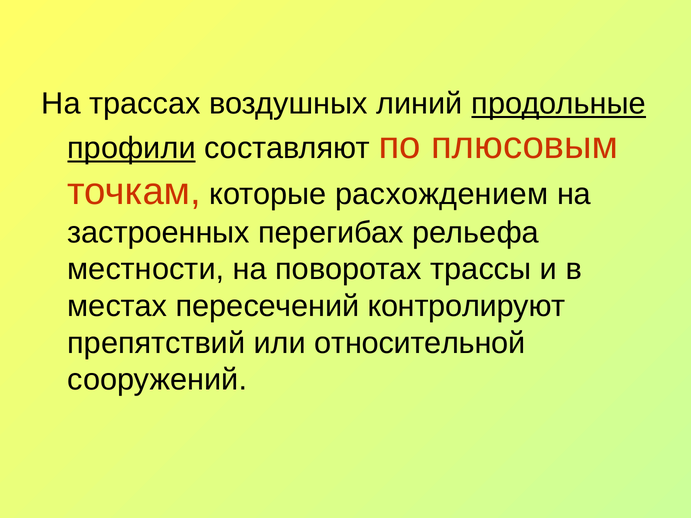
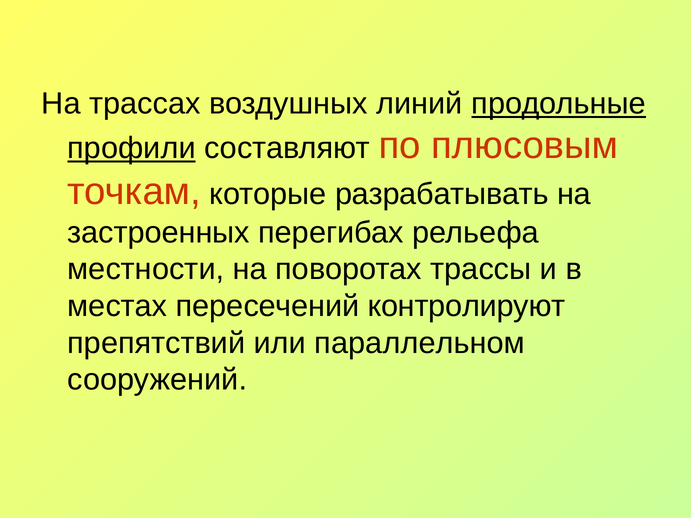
расхождением: расхождением -> разрабатывать (442, 194)
относительной: относительной -> параллельном (420, 343)
